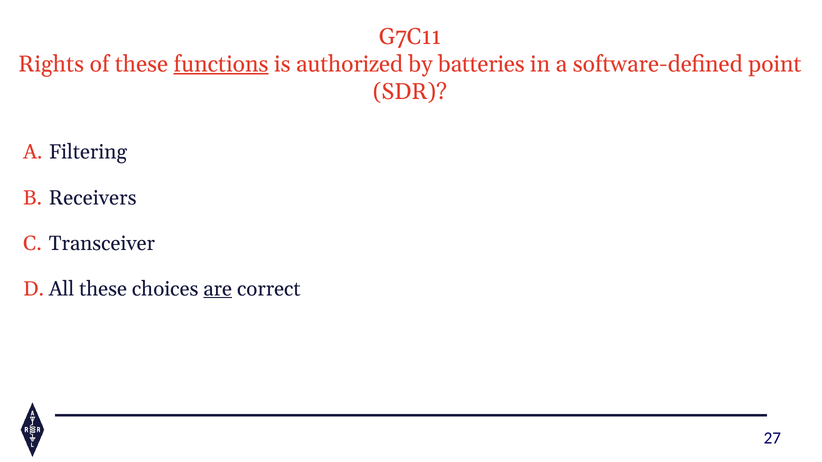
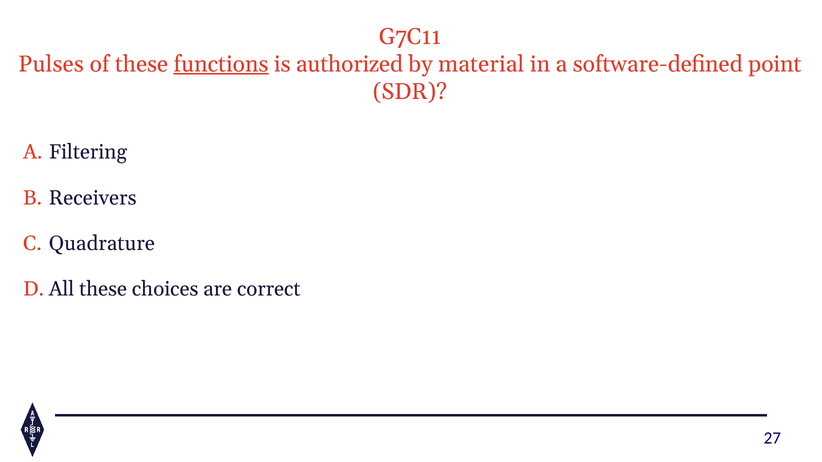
Rights: Rights -> Pulses (51, 64)
batteries: batteries -> material (481, 64)
Transceiver: Transceiver -> Quadrature (102, 243)
are underline: present -> none (218, 289)
